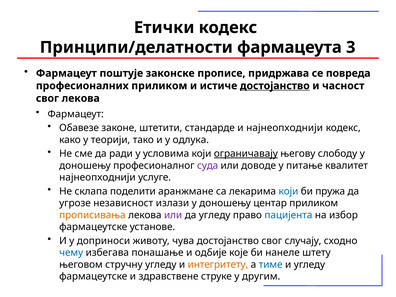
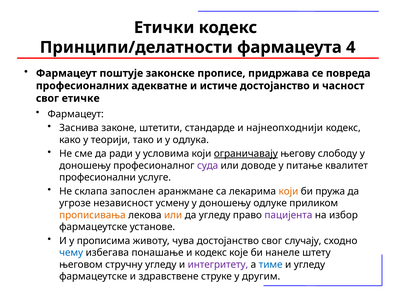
3: 3 -> 4 (351, 47)
професионалних приликом: приликом -> адекватне (159, 86)
достојанство underline: present -> none (275, 86)
свог лекова: лекова -> етичке (81, 98)
Обавезе: Обавезе -> Заснива (79, 128)
најнеопходнији: најнеопходнији -> професионални (97, 177)
поделити: поделити -> запослен (133, 191)
који colour: blue -> orange (288, 191)
излази: излази -> усмену (173, 203)
центар: центар -> одлуке (270, 203)
или colour: purple -> orange (173, 215)
пацијента colour: blue -> purple (288, 215)
доприноси: доприноси -> прописима (104, 241)
и одбије: одбије -> кодекс (211, 253)
интегритету colour: orange -> purple (218, 265)
